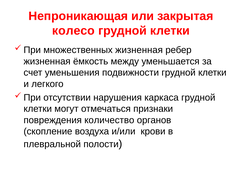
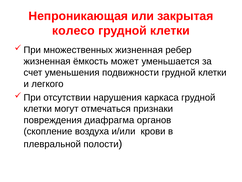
между: между -> может (125, 61)
количество: количество -> диафрагма (109, 120)
